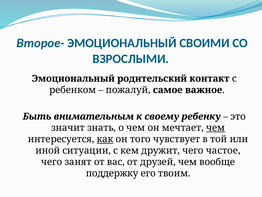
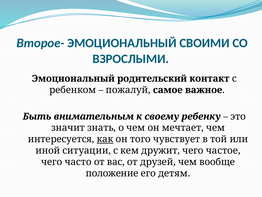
чем underline: present -> none (216, 128)
занят: занят -> часто (78, 162)
поддержку: поддержку -> положение (112, 173)
твоим: твоим -> детям (174, 173)
